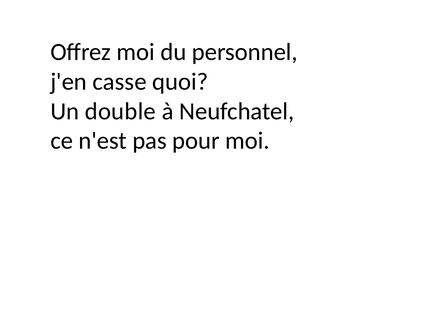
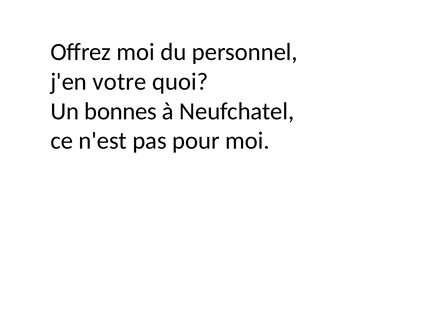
casse: casse -> votre (119, 82)
double: double -> bonnes (121, 111)
